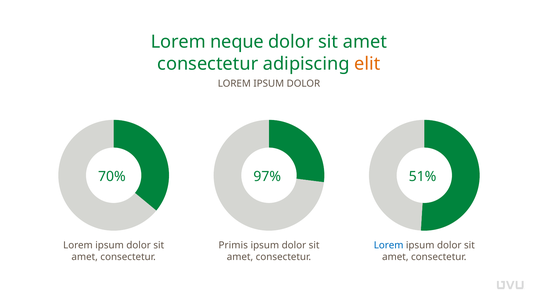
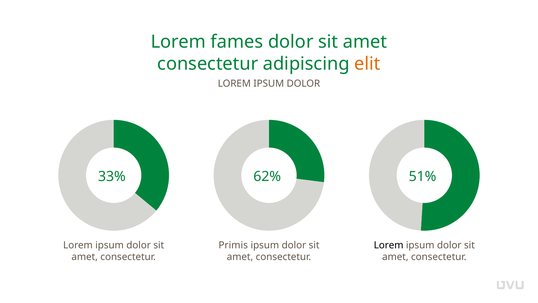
neque: neque -> fames (237, 42)
70%: 70% -> 33% (112, 176)
97%: 97% -> 62% (267, 176)
Lorem colour: blue -> black (389, 245)
